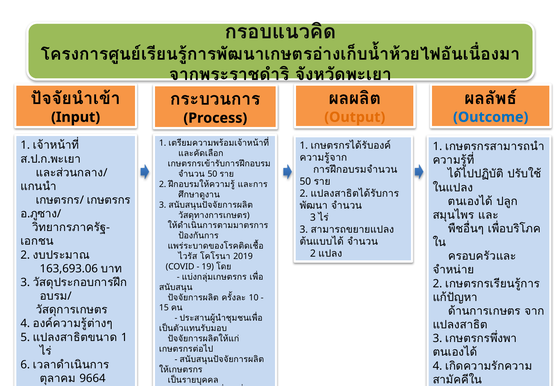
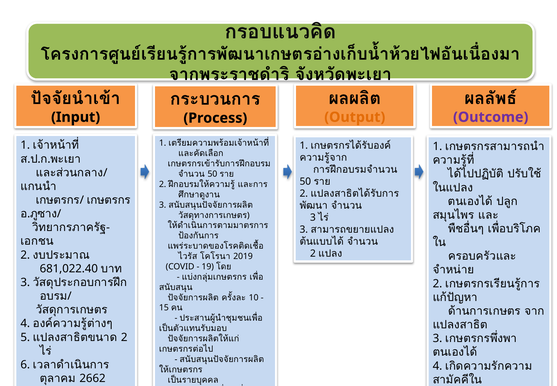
Outcome colour: blue -> purple (491, 117)
163,693.06: 163,693.06 -> 681,022.40 (69, 268)
1: 1 -> 2 (124, 337)
9664: 9664 -> 2662 (93, 378)
